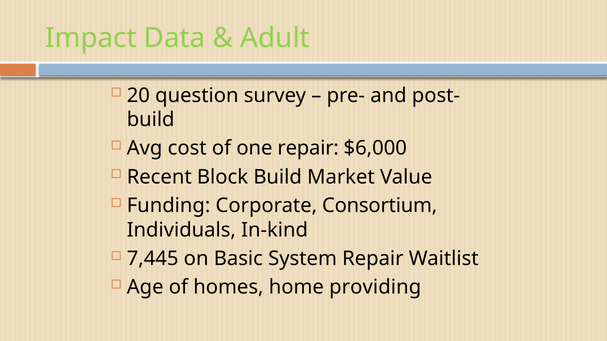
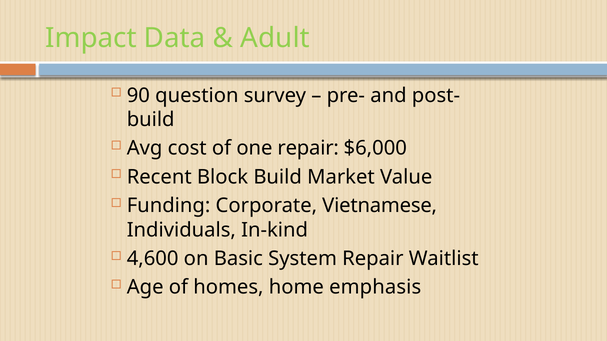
20: 20 -> 90 (138, 95)
Consortium: Consortium -> Vietnamese (380, 206)
7,445: 7,445 -> 4,600 (153, 259)
providing: providing -> emphasis (375, 288)
